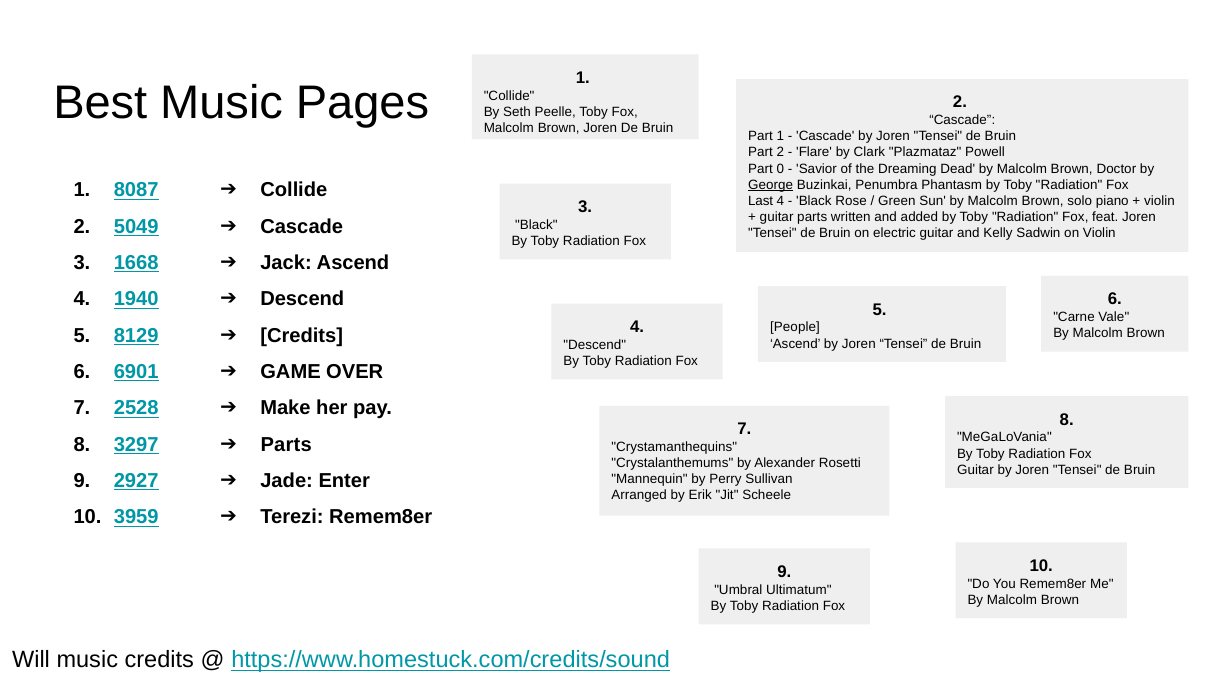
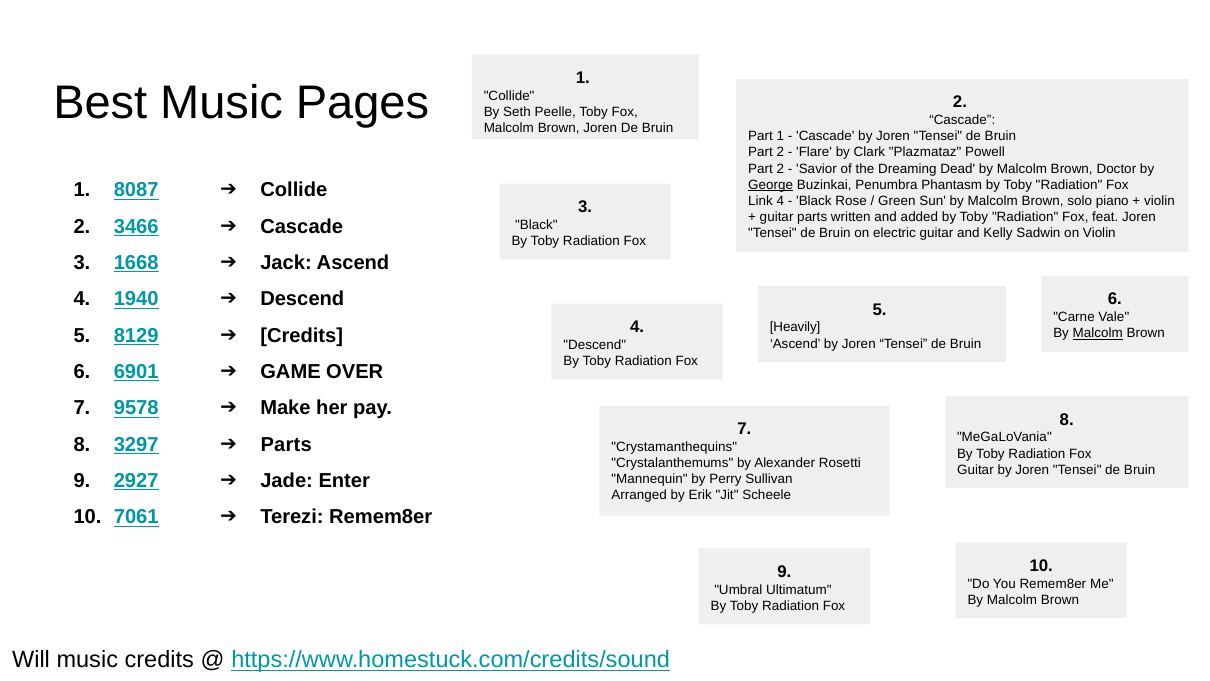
0: 0 -> 2 (780, 169)
Last: Last -> Link (761, 201)
5049: 5049 -> 3466 (136, 226)
People: People -> Heavily (795, 327)
Malcolm underline: none -> present (1098, 333)
2528: 2528 -> 9578 (136, 408)
3959: 3959 -> 7061 (136, 517)
